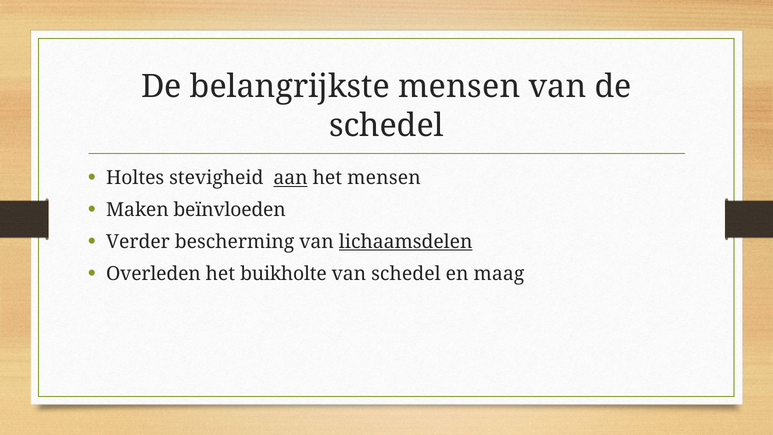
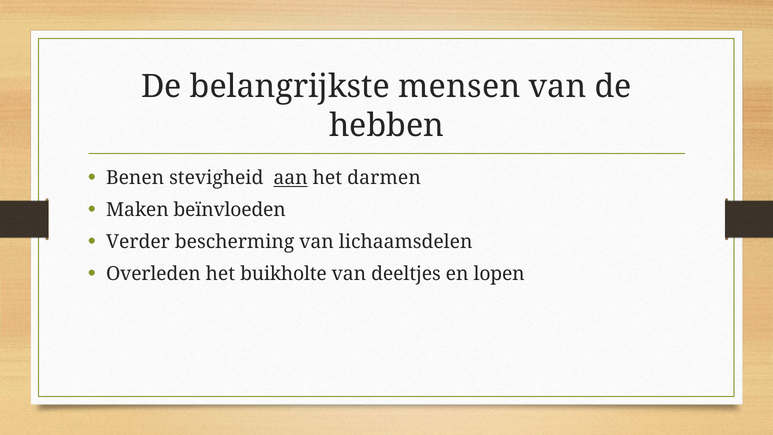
schedel: schedel -> hebben (386, 125)
Holtes: Holtes -> Benen (135, 178)
het mensen: mensen -> darmen (384, 178)
lichaamsdelen underline: present -> none (406, 242)
van schedel: schedel -> deeltjes (406, 274)
maag: maag -> lopen (499, 274)
